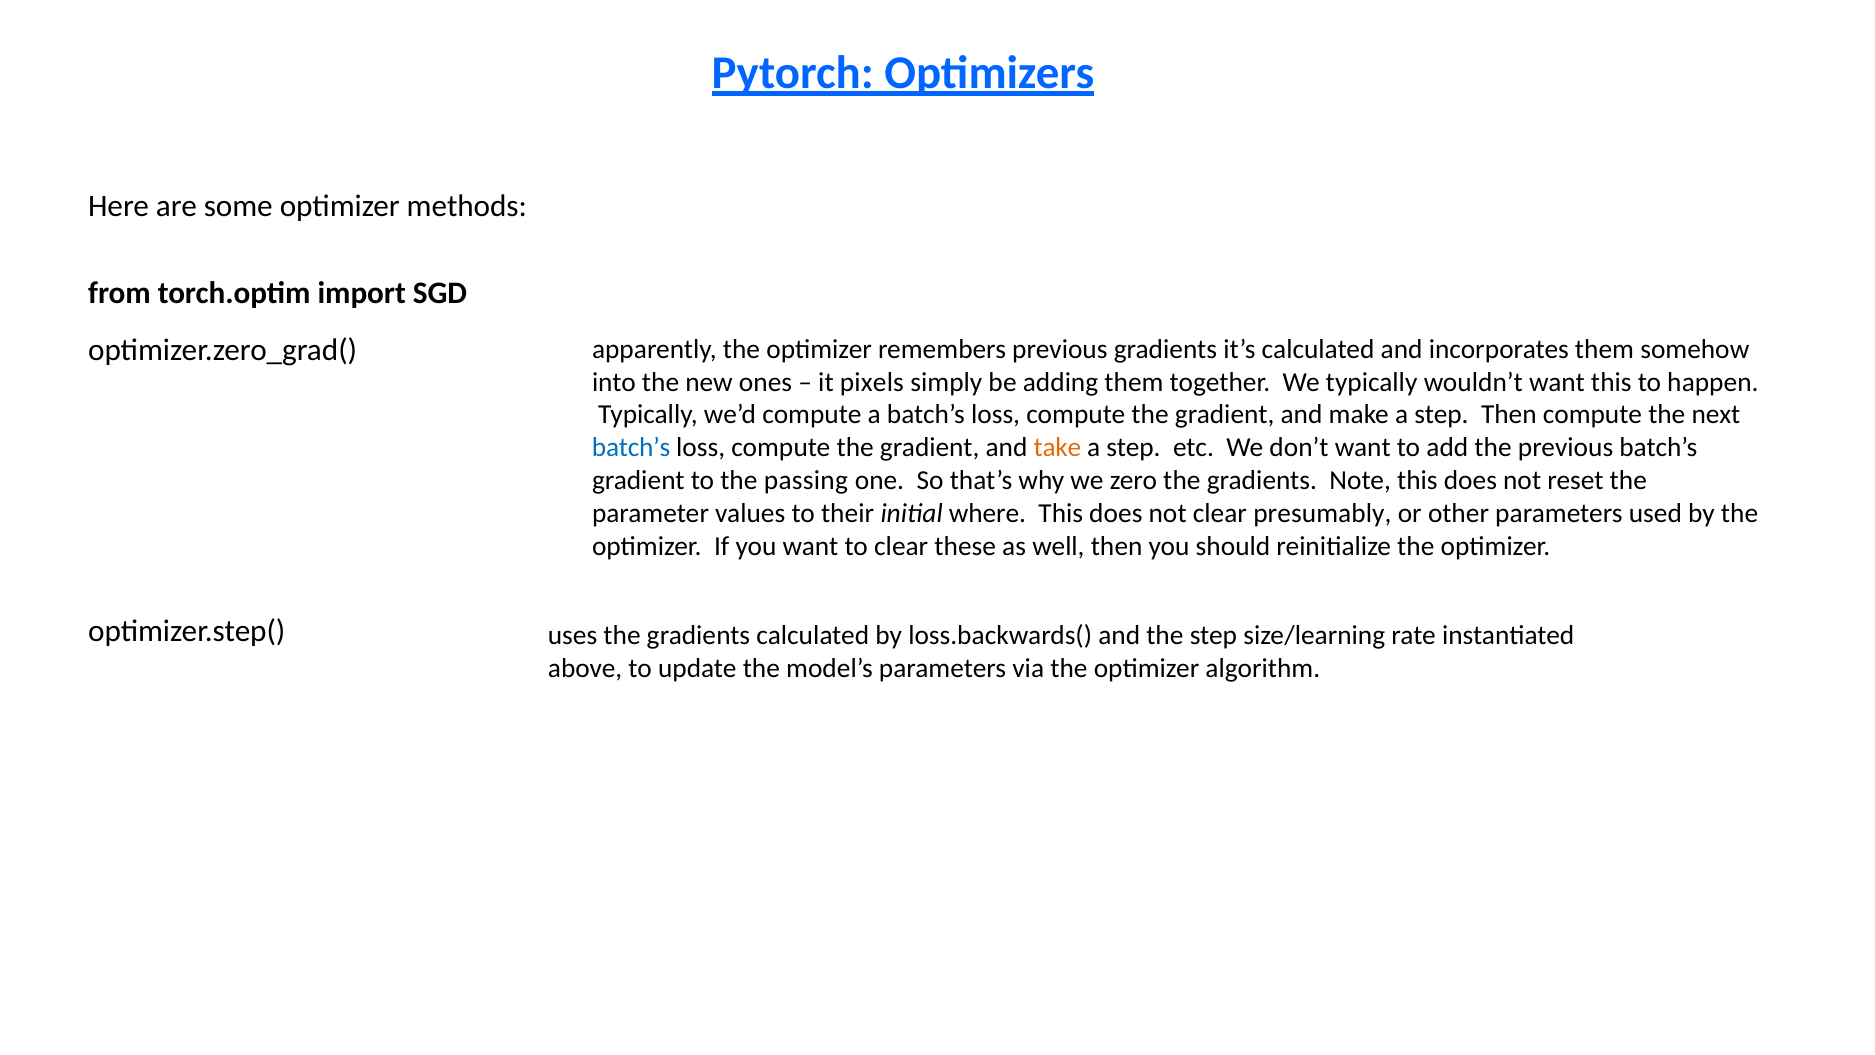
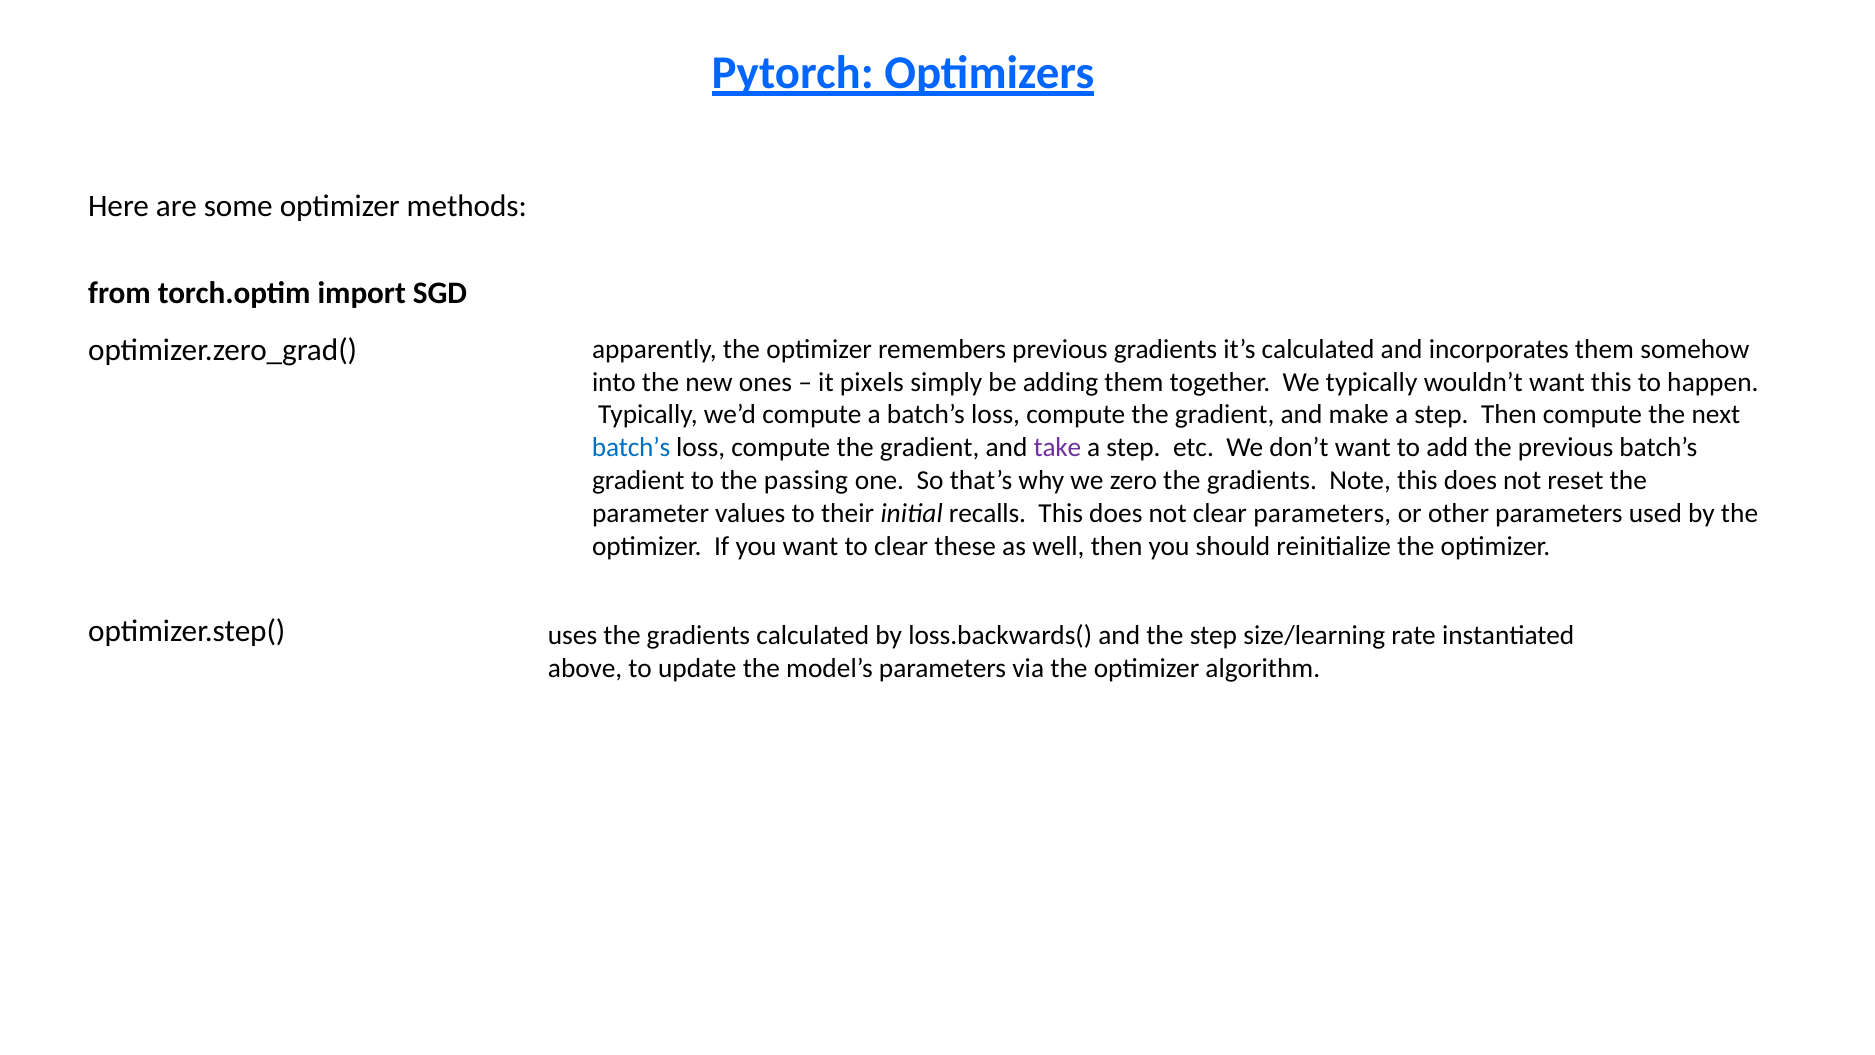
take colour: orange -> purple (1057, 448)
where: where -> recalls (988, 513)
clear presumably: presumably -> parameters (1322, 513)
